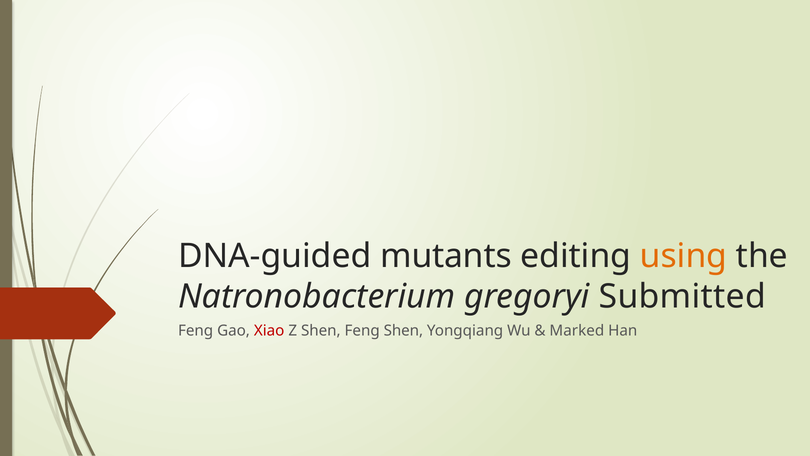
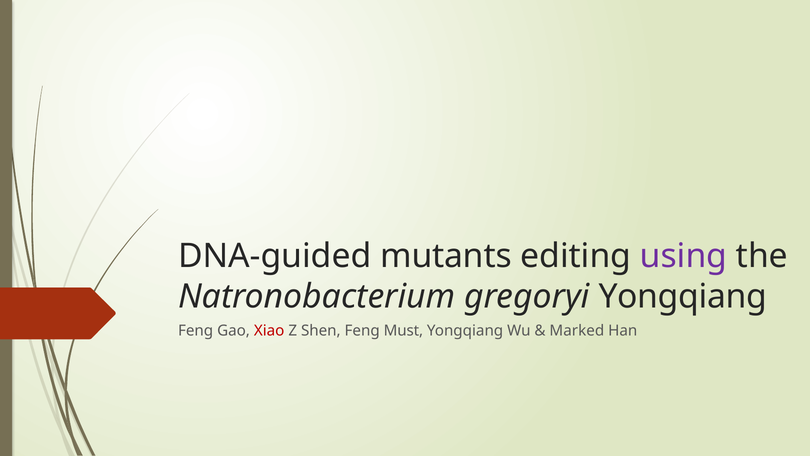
using colour: orange -> purple (684, 256)
gregoryi Submitted: Submitted -> Yongqiang (683, 296)
Feng Shen: Shen -> Must (403, 331)
